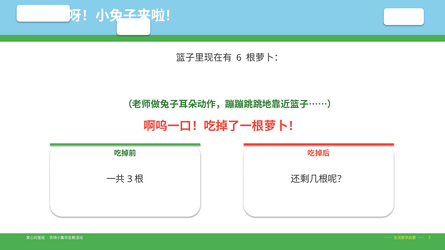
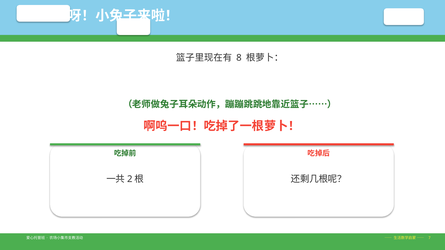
6: 6 -> 8 (239, 58)
3: 3 -> 2 (130, 179)
